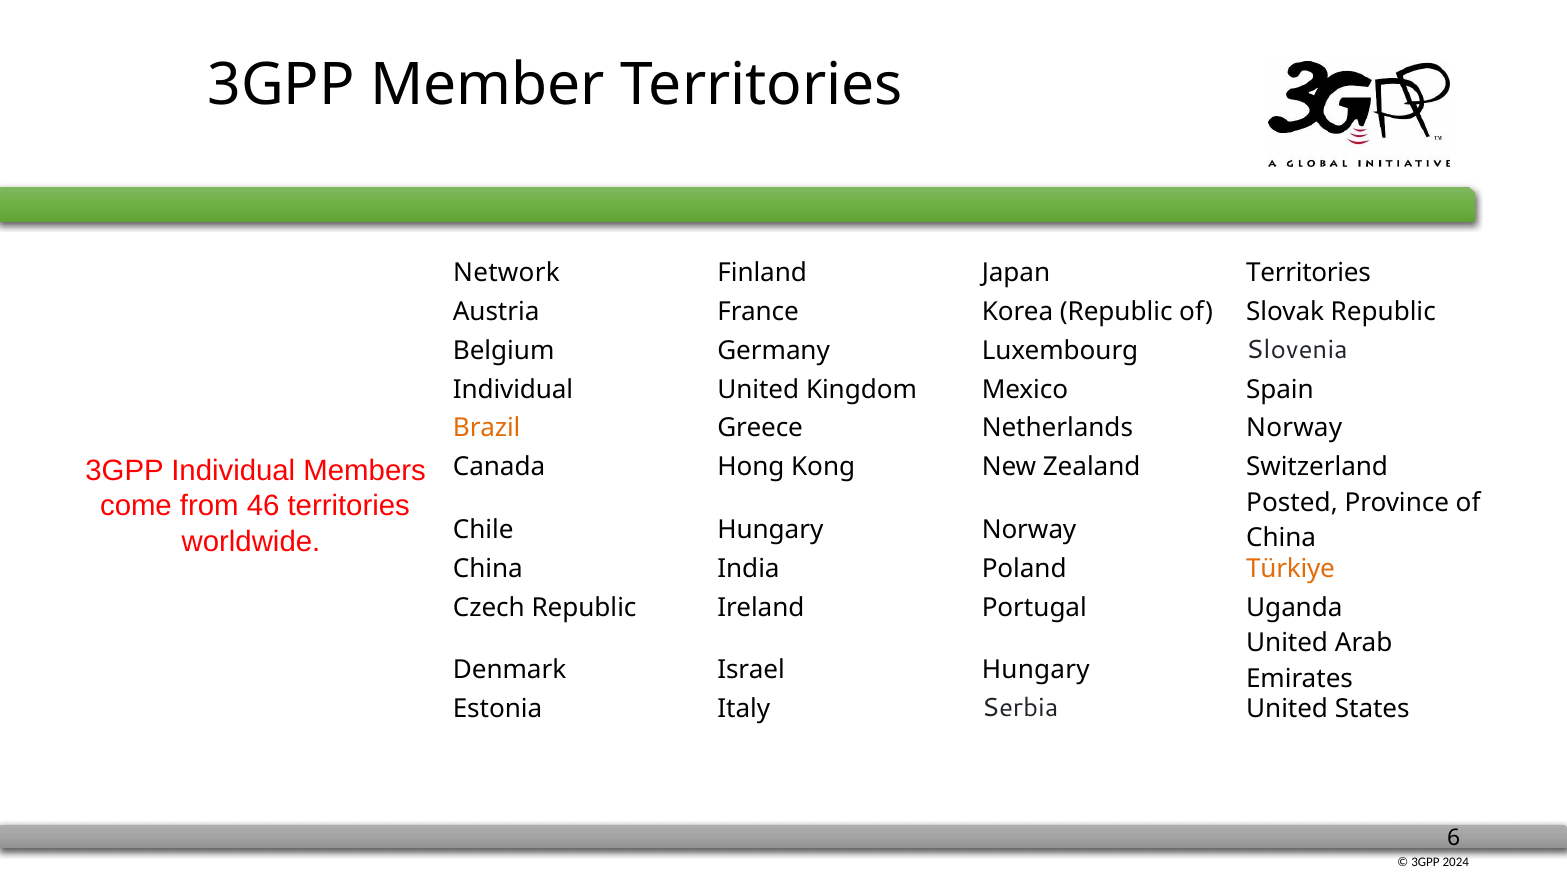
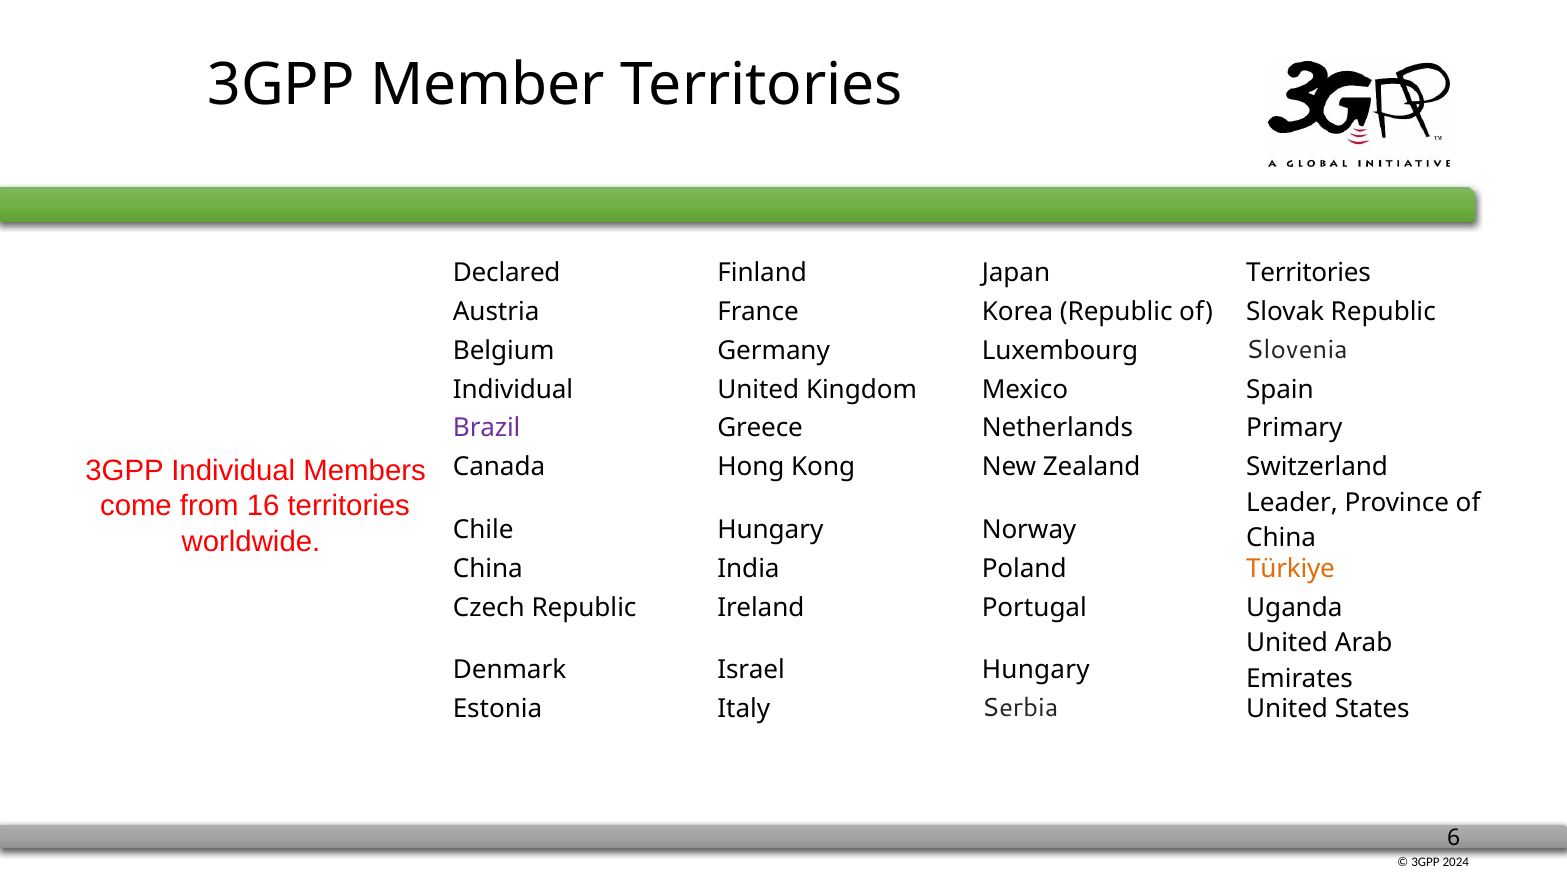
Network: Network -> Declared (507, 273)
Brazil colour: orange -> purple (487, 428)
Netherlands Norway: Norway -> Primary (1294, 428)
46: 46 -> 16 (263, 506)
Posted: Posted -> Leader (1292, 502)
